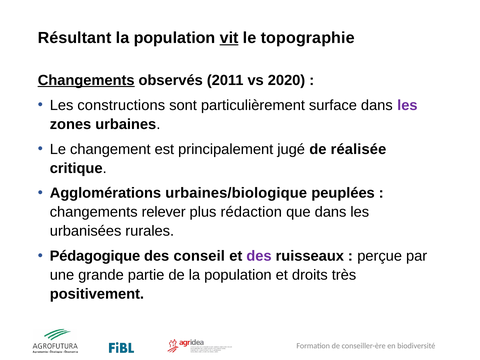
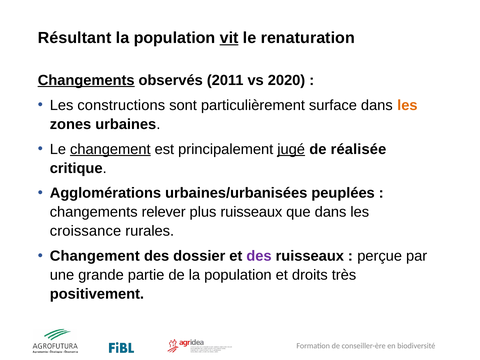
topographie: topographie -> renaturation (308, 38)
les colour: purple -> orange (407, 105)
changement underline: none -> present (110, 149)
jugé underline: none -> present (291, 149)
urbaines/biologique: urbaines/biologique -> urbaines/urbanisées (236, 193)
plus rédaction: rédaction -> ruisseaux (251, 212)
urbanisées: urbanisées -> croissance (85, 231)
Pédagogique: Pédagogique -> Changement (95, 256)
conseil: conseil -> dossier (199, 256)
